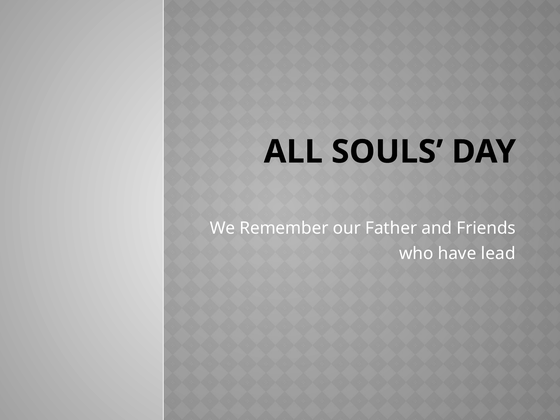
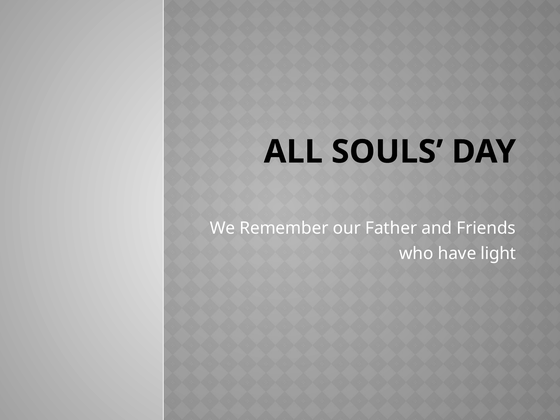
lead: lead -> light (498, 253)
